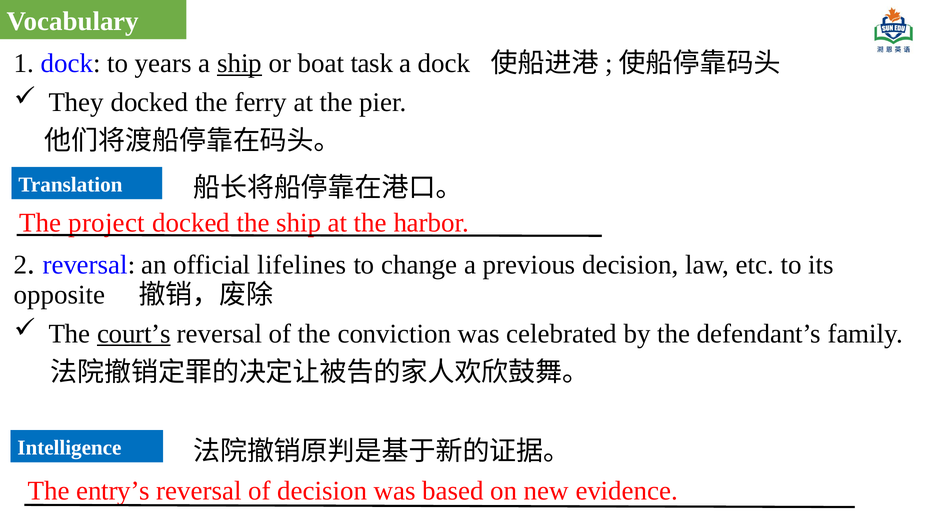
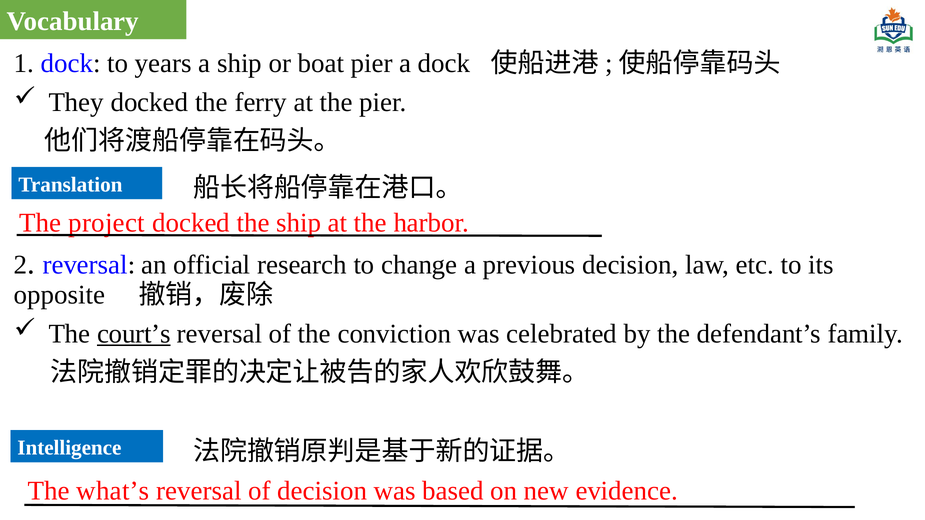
ship underline: present -> none (240, 64)
boat task: task -> pier (372, 64)
lifelines: lifelines -> research (302, 265)
entry’s: entry’s -> what’s (113, 491)
